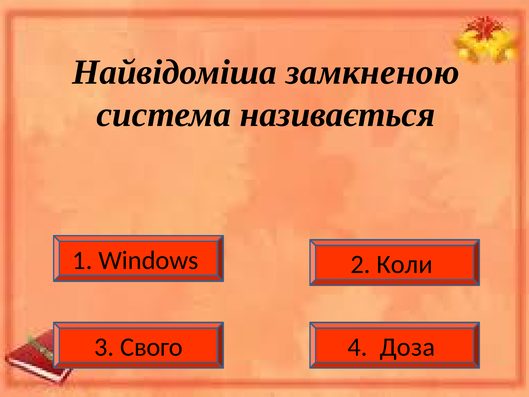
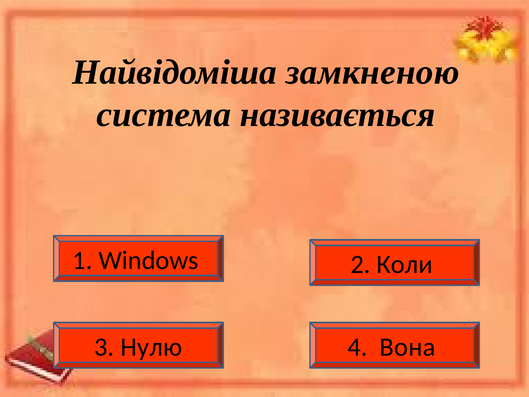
Свого: Свого -> Нулю (151, 347)
Доза: Доза -> Вона (407, 347)
